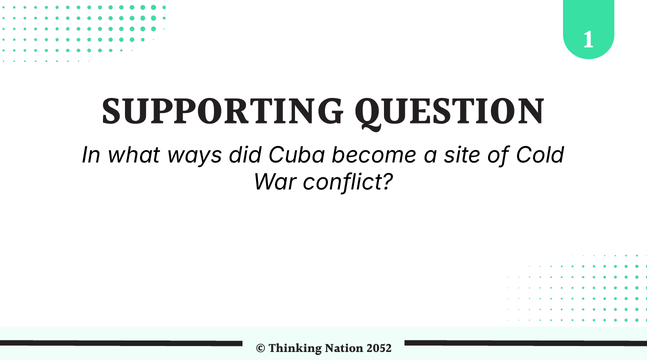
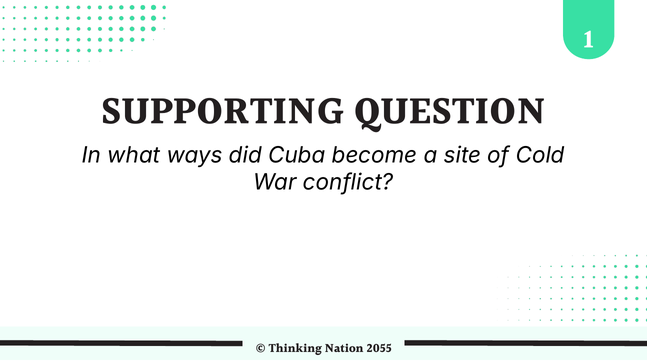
2052: 2052 -> 2055 (379, 348)
